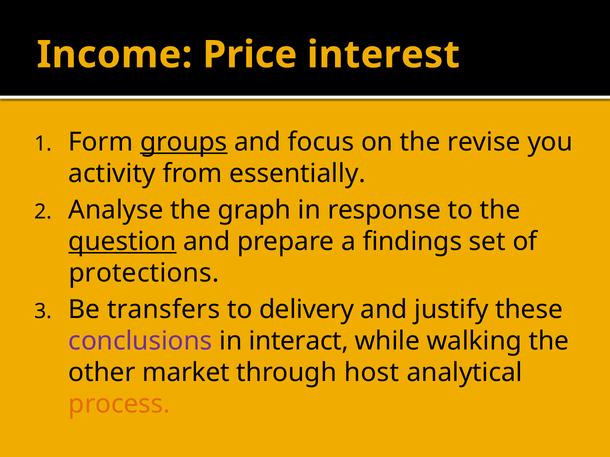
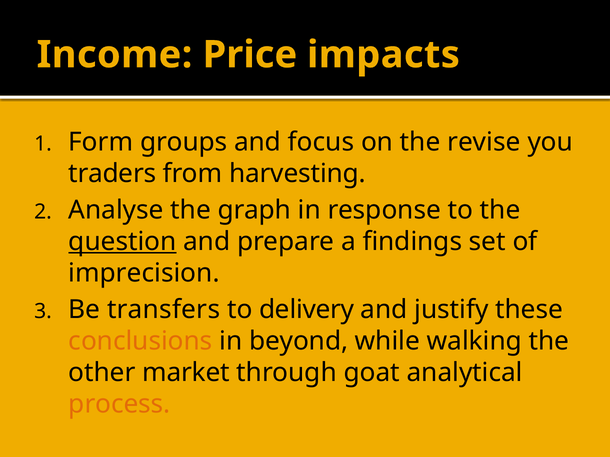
interest: interest -> impacts (383, 55)
groups underline: present -> none (184, 142)
activity: activity -> traders (112, 174)
essentially: essentially -> harvesting (297, 174)
protections: protections -> imprecision (144, 273)
conclusions colour: purple -> orange (141, 342)
interact: interact -> beyond (299, 342)
host: host -> goat (372, 373)
